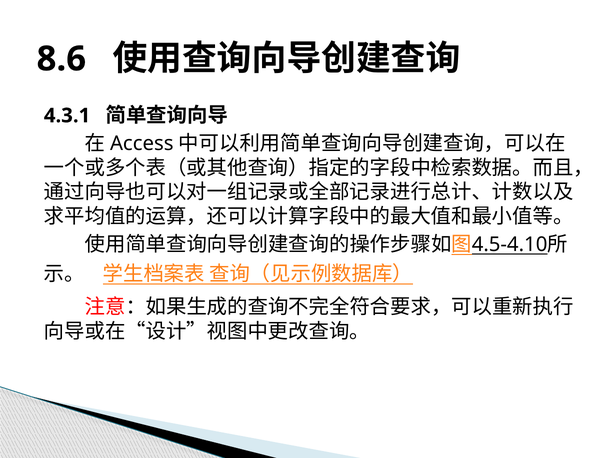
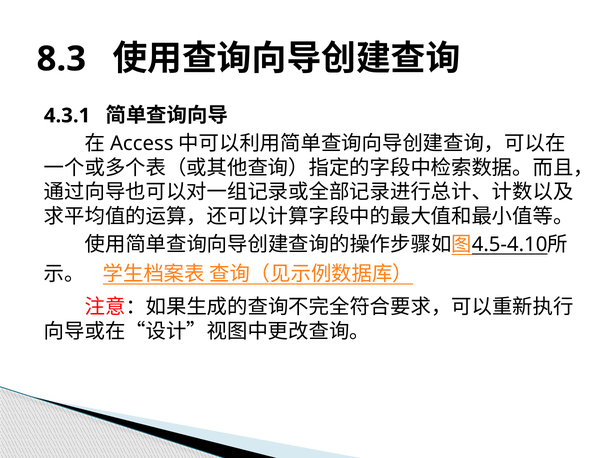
8.6: 8.6 -> 8.3 (61, 59)
